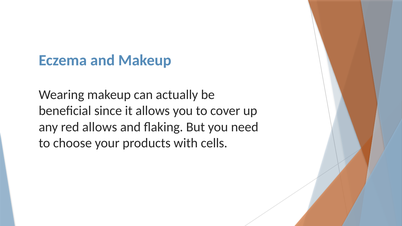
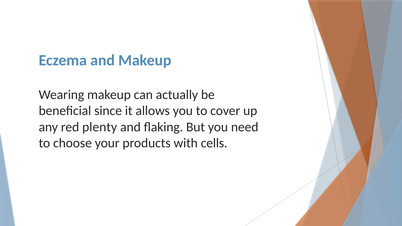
red allows: allows -> plenty (100, 127)
